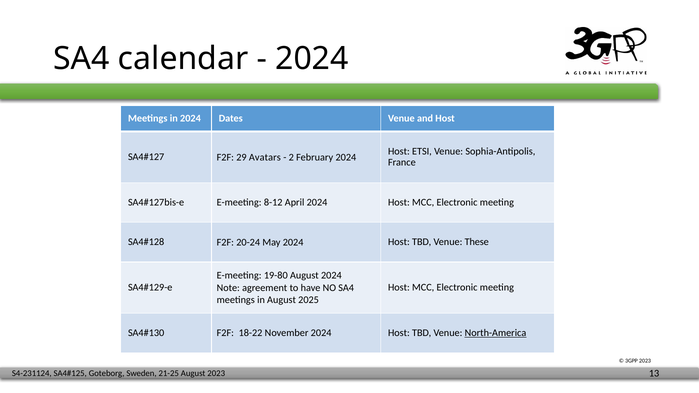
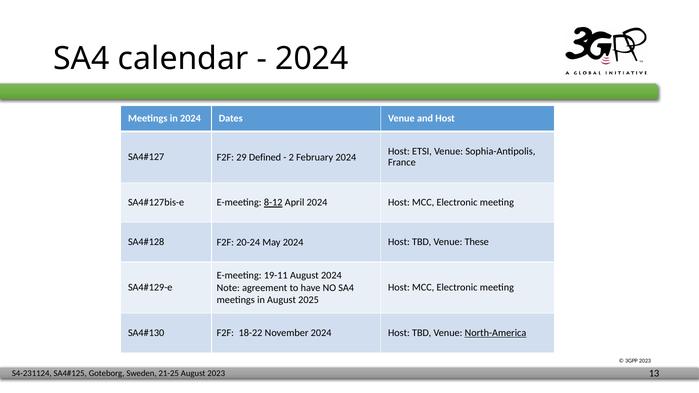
Avatars: Avatars -> Defined (265, 157)
8-12 underline: none -> present (273, 203)
19-80: 19-80 -> 19-11 (276, 275)
